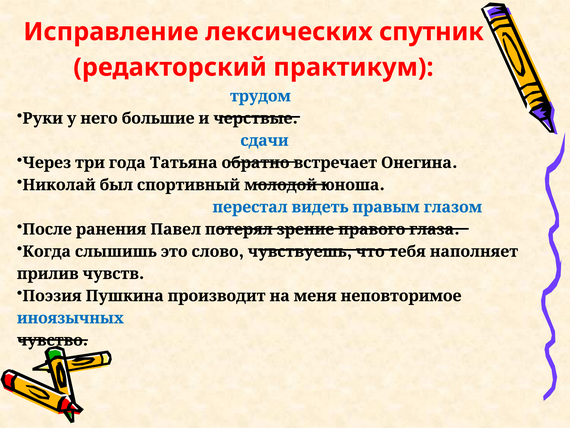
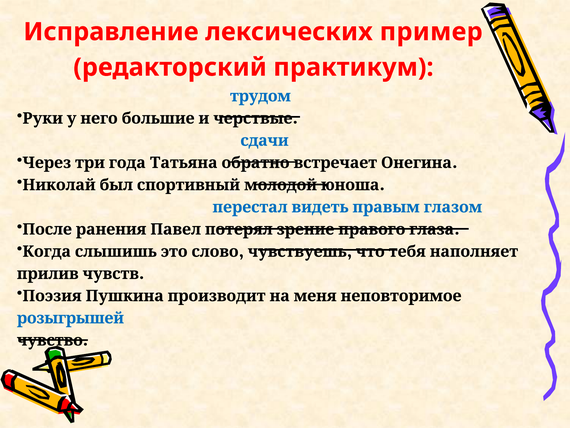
спутник: спутник -> пример (431, 32)
иноязычных: иноязычных -> розыгрышей (70, 318)
